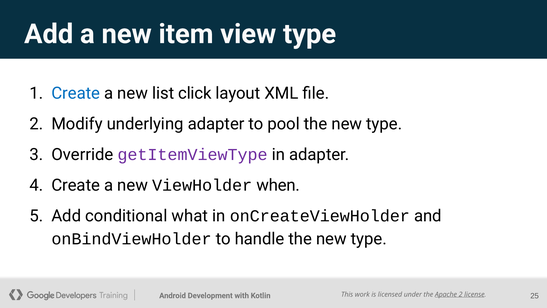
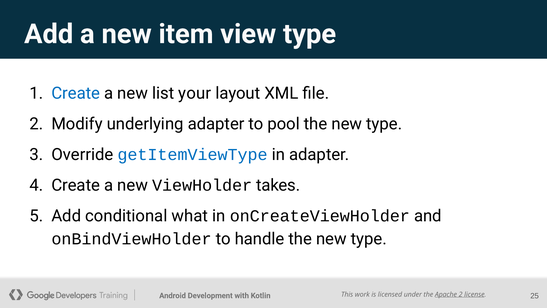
click: click -> your (195, 93)
getItemViewType colour: purple -> blue (193, 154)
when: when -> takes (278, 185)
